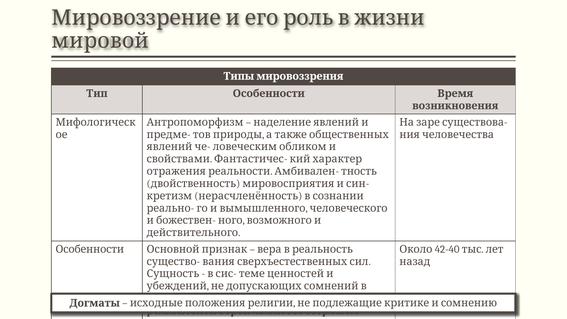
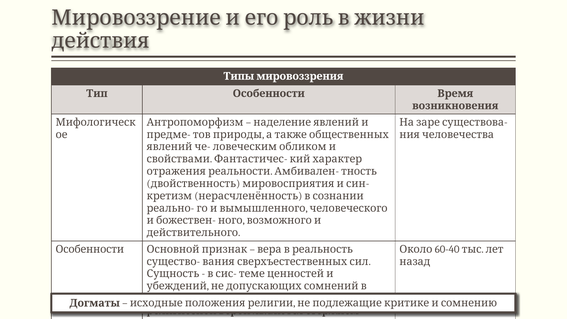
мировой: мировой -> действия (100, 41)
42-40: 42-40 -> 60-40 (447, 249)
